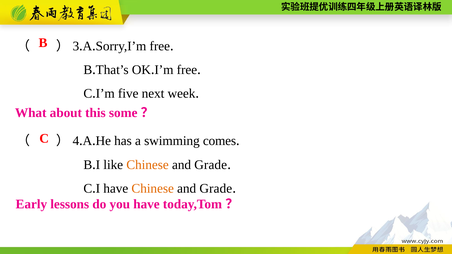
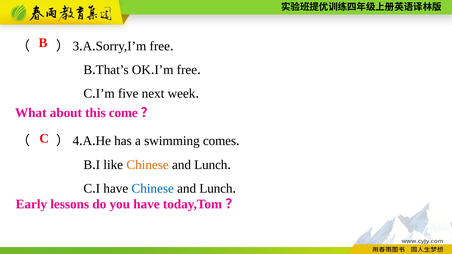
some: some -> come (123, 113)
Grade: Grade -> Lunch (211, 165)
Chinese colour: orange -> blue (153, 189)
Grade: Grade -> Lunch (216, 189)
